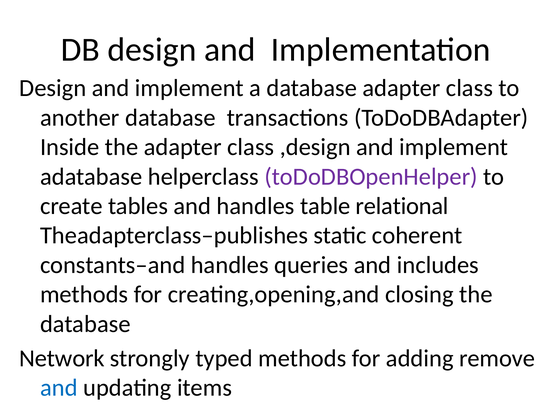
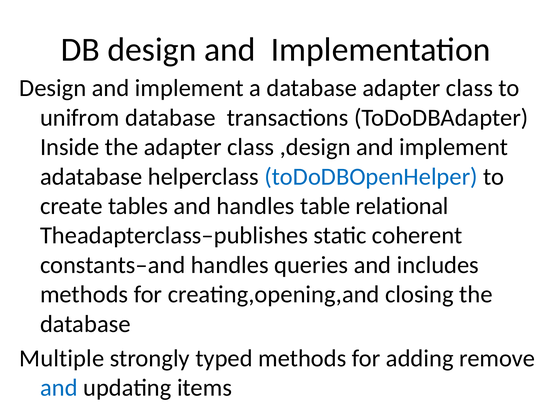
another: another -> unifrom (80, 118)
toDoDBOpenHelper colour: purple -> blue (371, 177)
Network: Network -> Multiple (62, 358)
